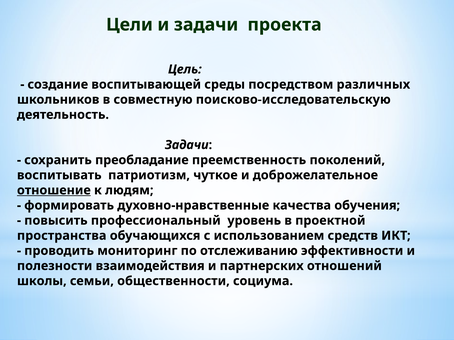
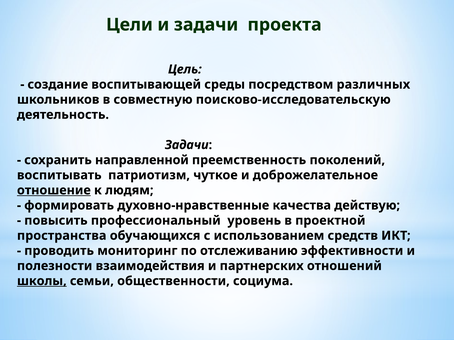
преобладание: преобладание -> направленной (142, 160)
обучения: обучения -> действую (367, 206)
школы underline: none -> present (42, 281)
